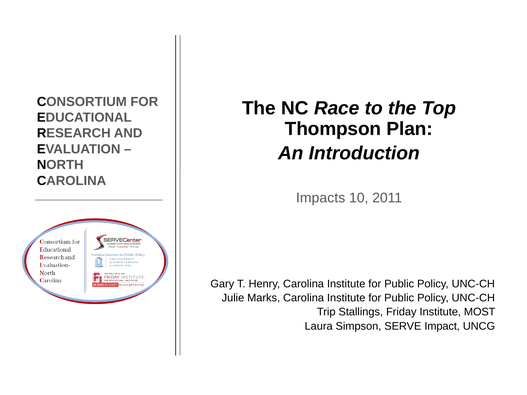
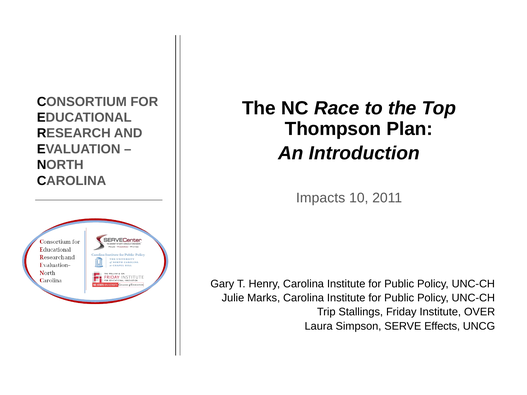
MOST: MOST -> OVER (480, 312)
Impact: Impact -> Effects (442, 326)
